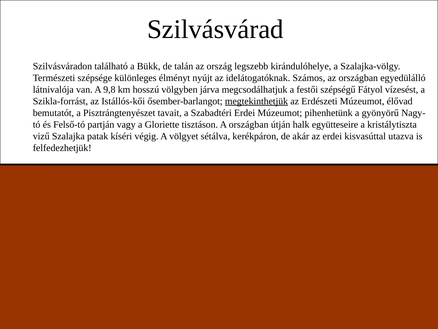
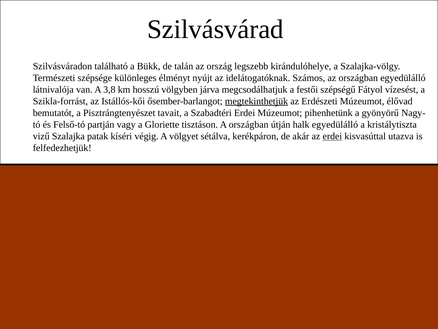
9,8: 9,8 -> 3,8 (109, 89)
halk együtteseire: együtteseire -> egyedülálló (335, 124)
erdei underline: none -> present (332, 136)
